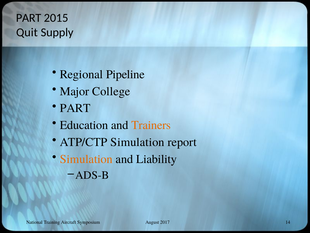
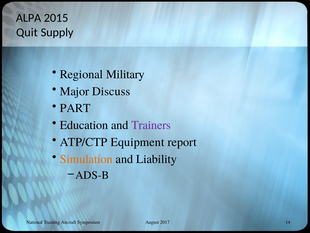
PART: PART -> ALPA (29, 18)
Pipeline: Pipeline -> Military (125, 74)
College: College -> Discuss (111, 91)
Trainers colour: orange -> purple (151, 125)
ATP/CTP Simulation: Simulation -> Equipment (137, 142)
